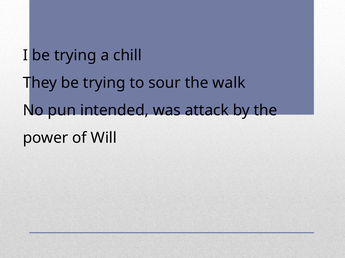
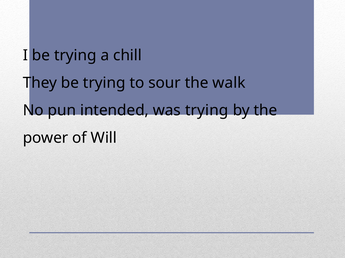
was attack: attack -> trying (207, 111)
